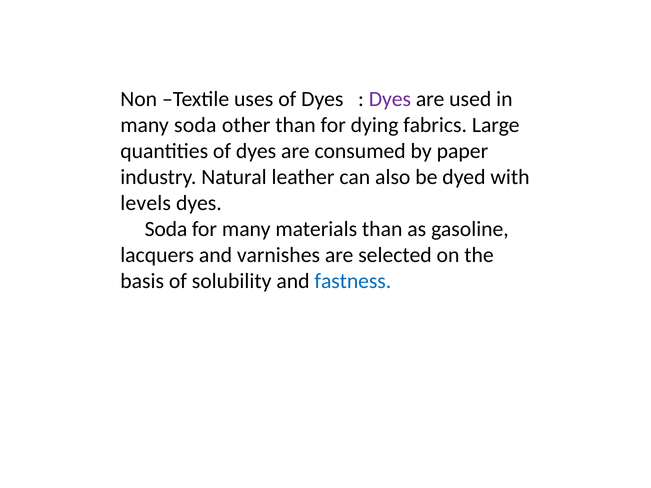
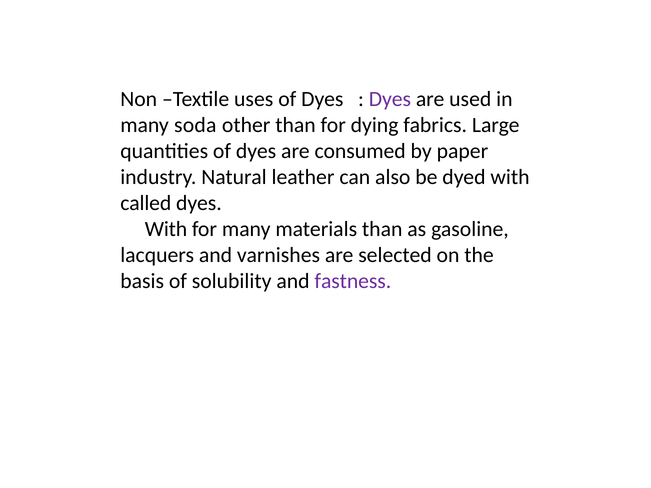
levels: levels -> called (146, 203)
Soda: Soda -> With (166, 229)
fastness colour: blue -> purple (353, 281)
